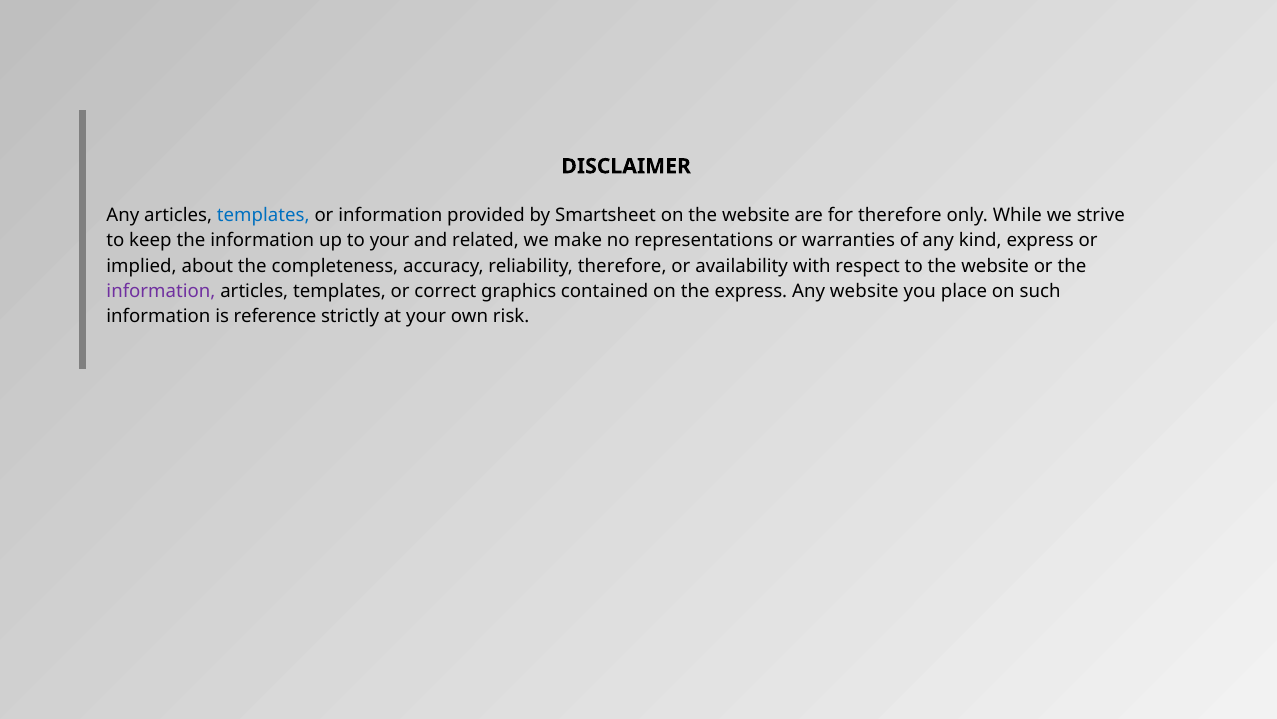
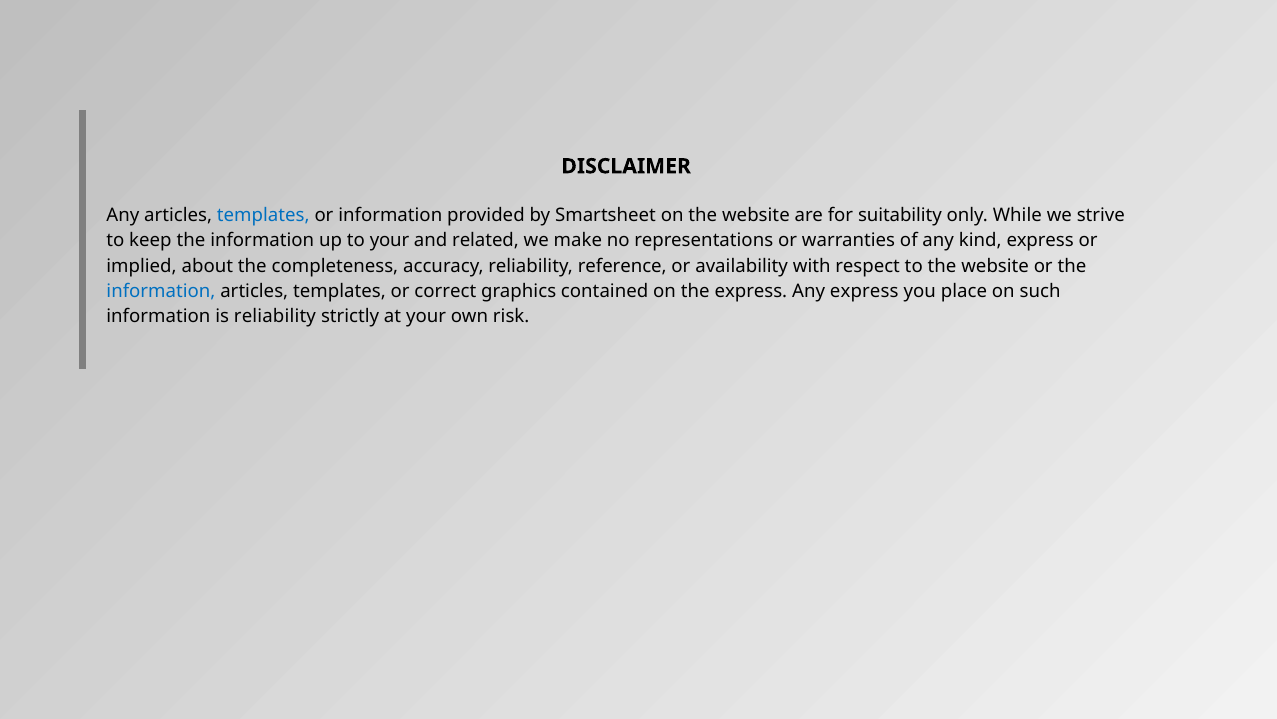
for therefore: therefore -> suitability (900, 215)
reliability therefore: therefore -> reference (622, 266)
information colour: purple -> blue (161, 291)
Any website: website -> express (864, 291)
is reference: reference -> reliability (275, 316)
